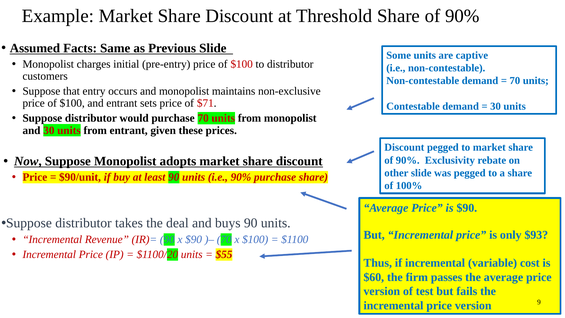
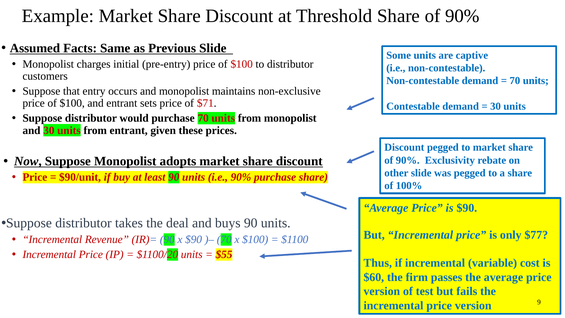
$93: $93 -> $77 (536, 235)
